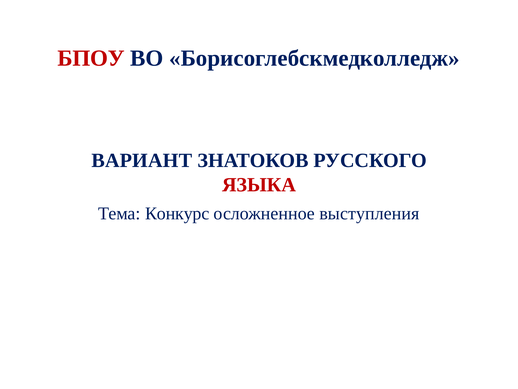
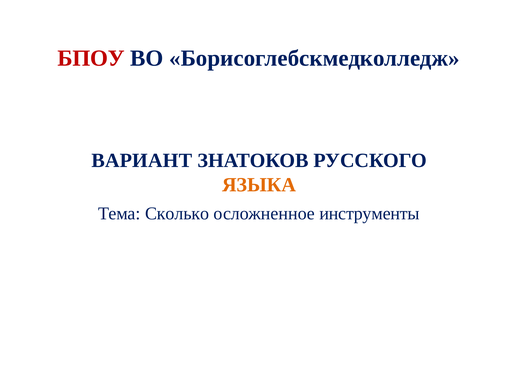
ЯЗЫКА colour: red -> orange (259, 185)
Конкурс: Конкурс -> Сколько (177, 213)
выступления: выступления -> инструменты (370, 213)
